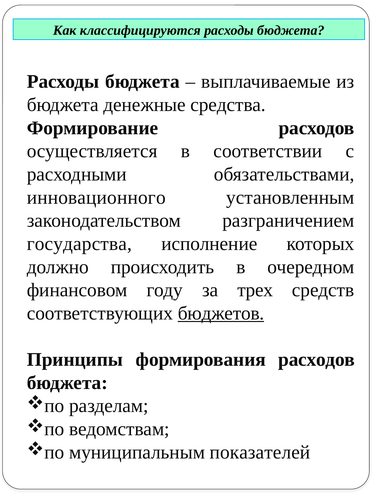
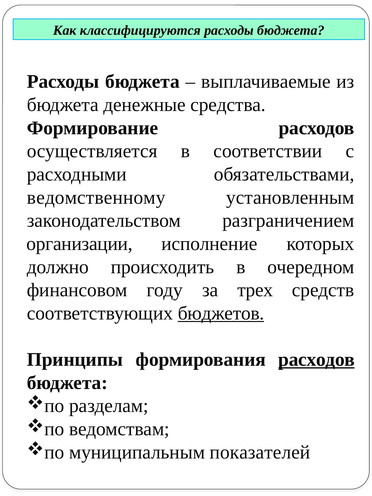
инновационного: инновационного -> ведомственному (96, 197)
государства: государства -> организации (80, 244)
расходов underline: none -> present (317, 360)
